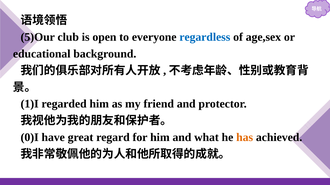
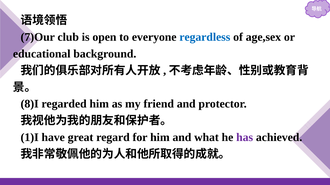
5)Our: 5)Our -> 7)Our (38, 37)
1)I: 1)I -> 8)I (30, 104)
0)I: 0)I -> 1)I (30, 138)
has colour: orange -> purple (245, 138)
